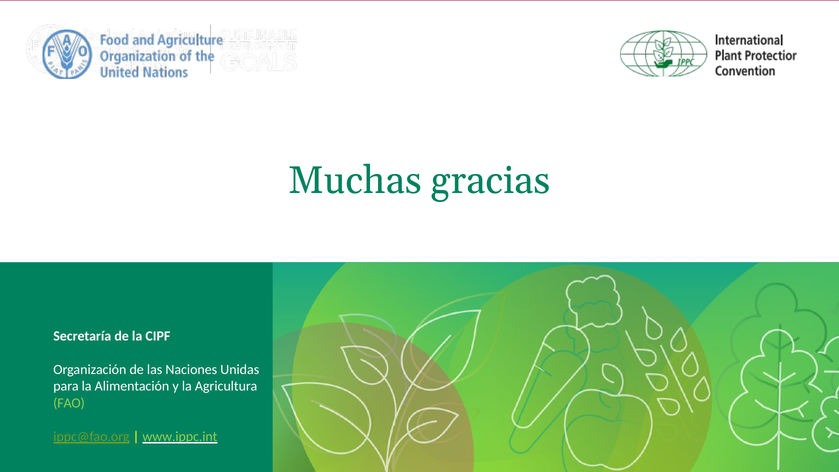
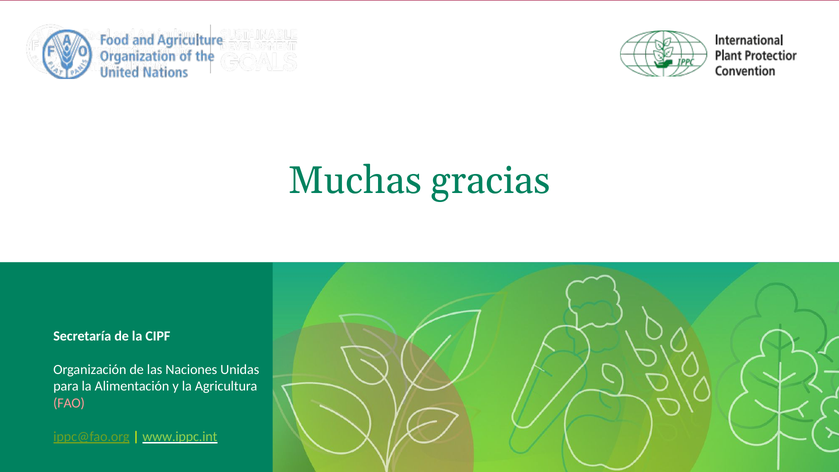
FAO colour: light green -> pink (69, 403)
